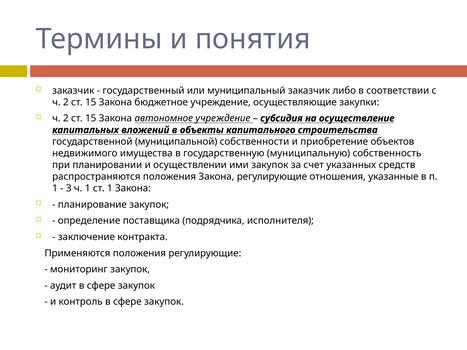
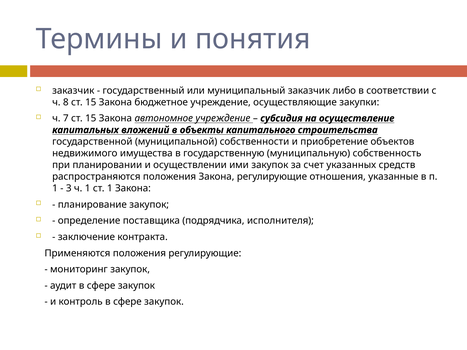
2: 2 -> 8 (66, 102)
2: 2 -> 7 (66, 118)
